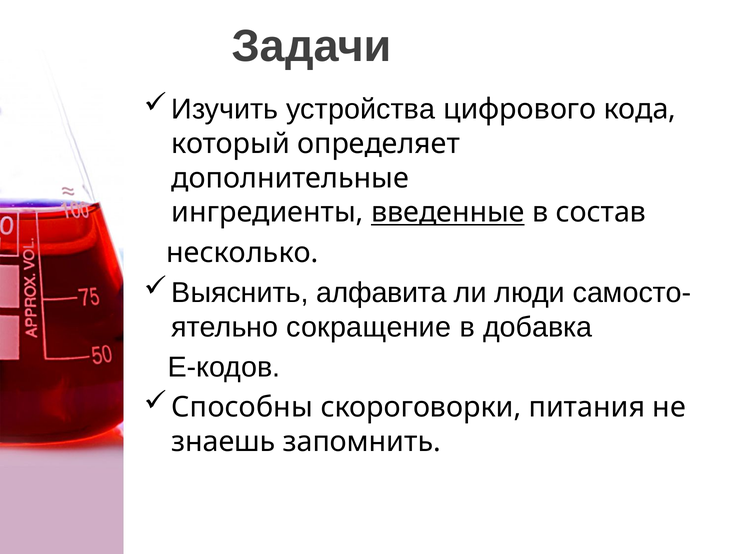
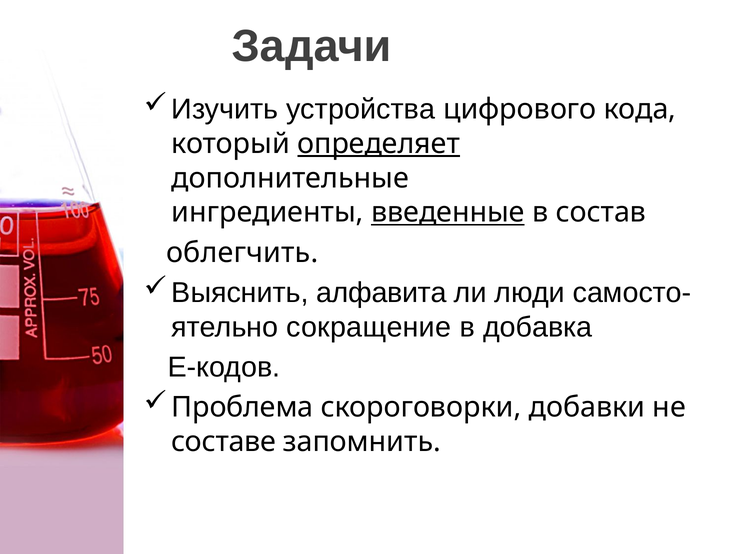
определяет underline: none -> present (379, 144)
несколько: несколько -> облегчить (242, 252)
Способны: Способны -> Проблема (242, 407)
питания: питания -> добавки (587, 407)
знаешь: знаешь -> составе (224, 441)
